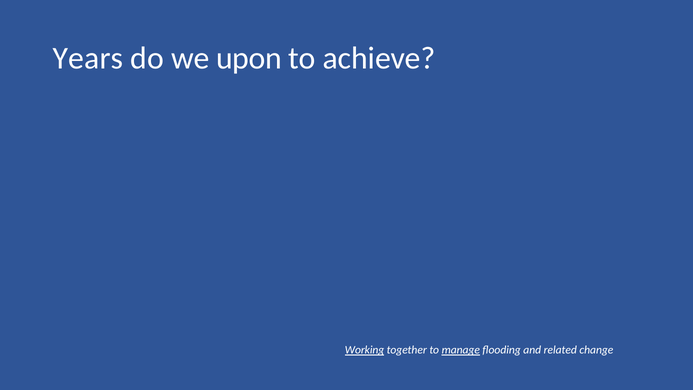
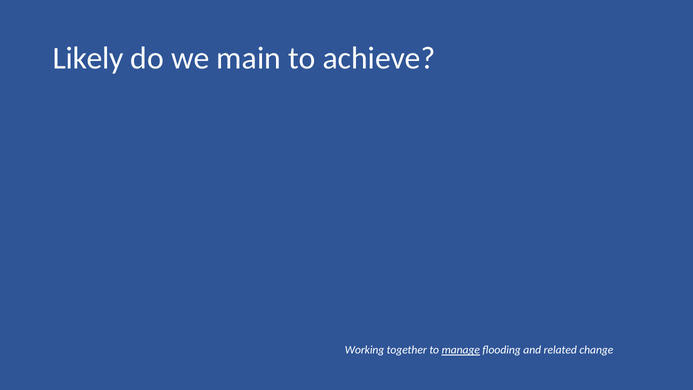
Years: Years -> Likely (88, 58)
upon: upon -> main (249, 58)
Working underline: present -> none (365, 350)
